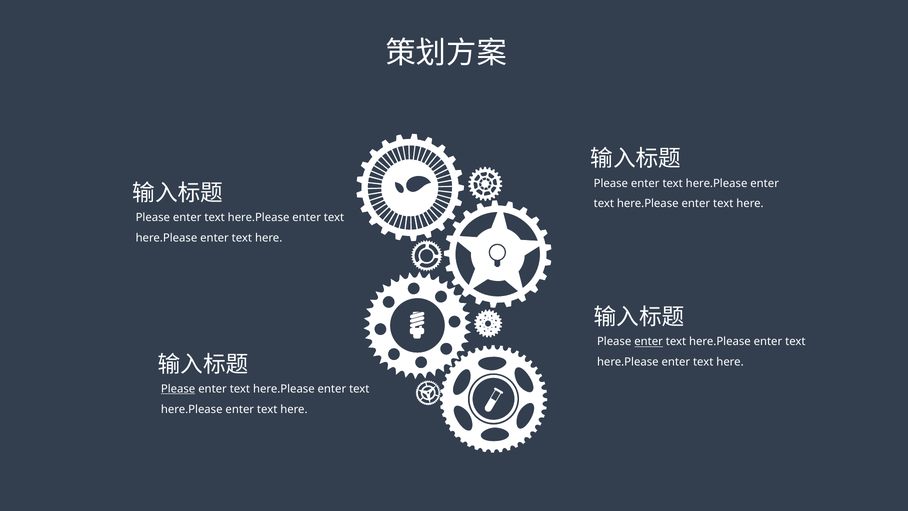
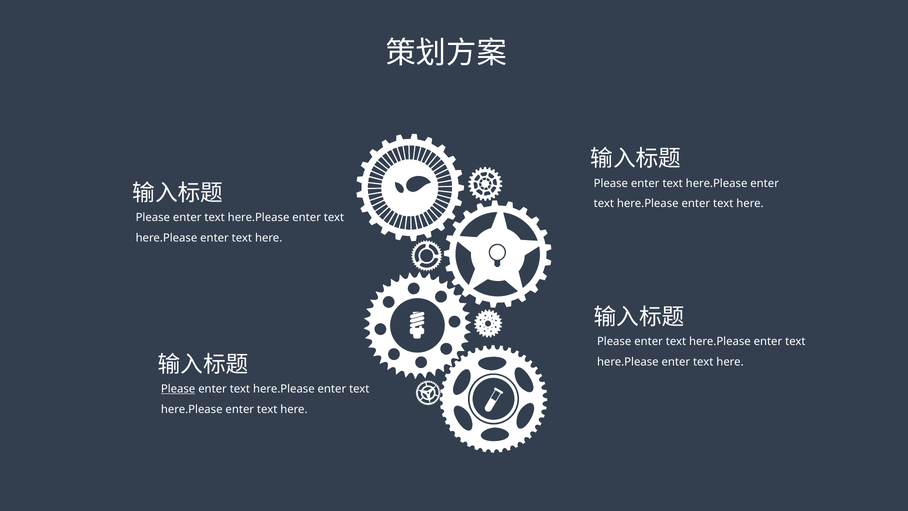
enter underline: present -> none (649, 342)
